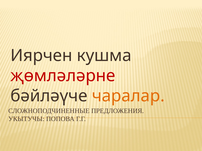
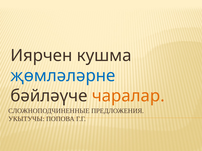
җөмләләрне colour: red -> blue (63, 76)
